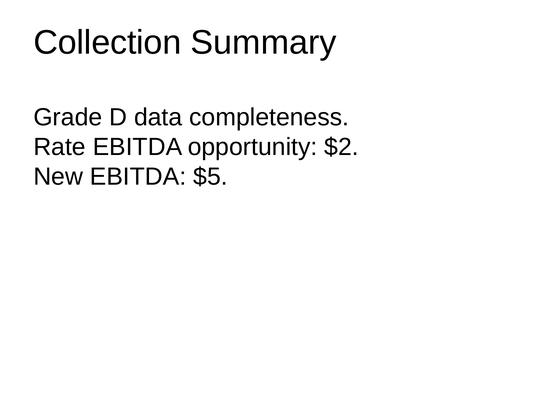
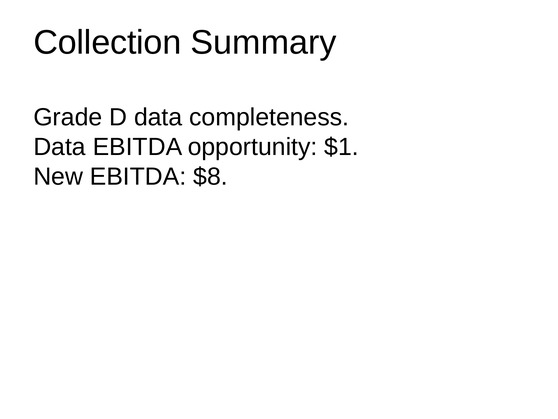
Rate: Rate -> Data (60, 147)
$2: $2 -> $1 (341, 147)
$5: $5 -> $8 (211, 177)
